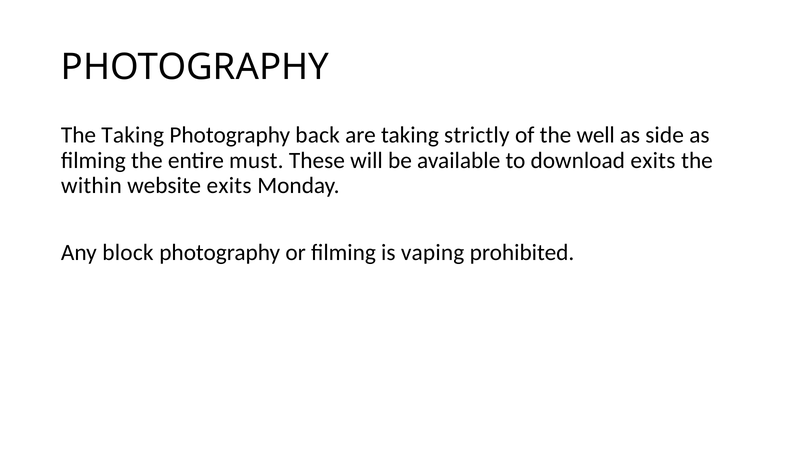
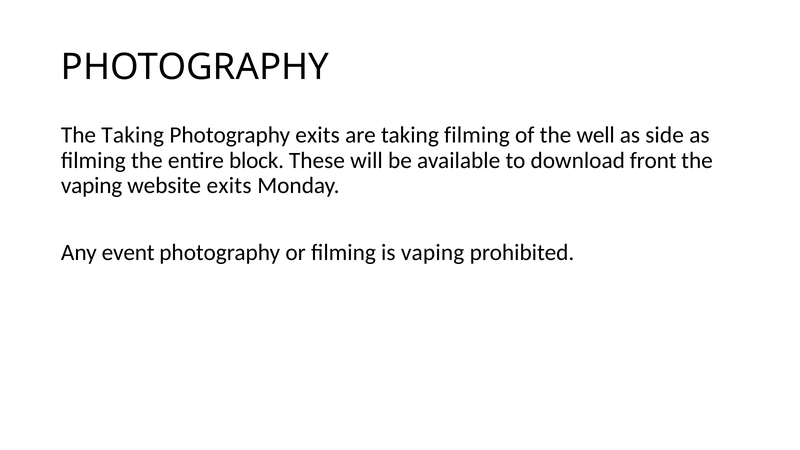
Photography back: back -> exits (318, 135)
taking strictly: strictly -> filming (477, 135)
must: must -> block (257, 160)
download exits: exits -> front (653, 160)
within: within -> vaping (92, 186)
block: block -> event (128, 253)
